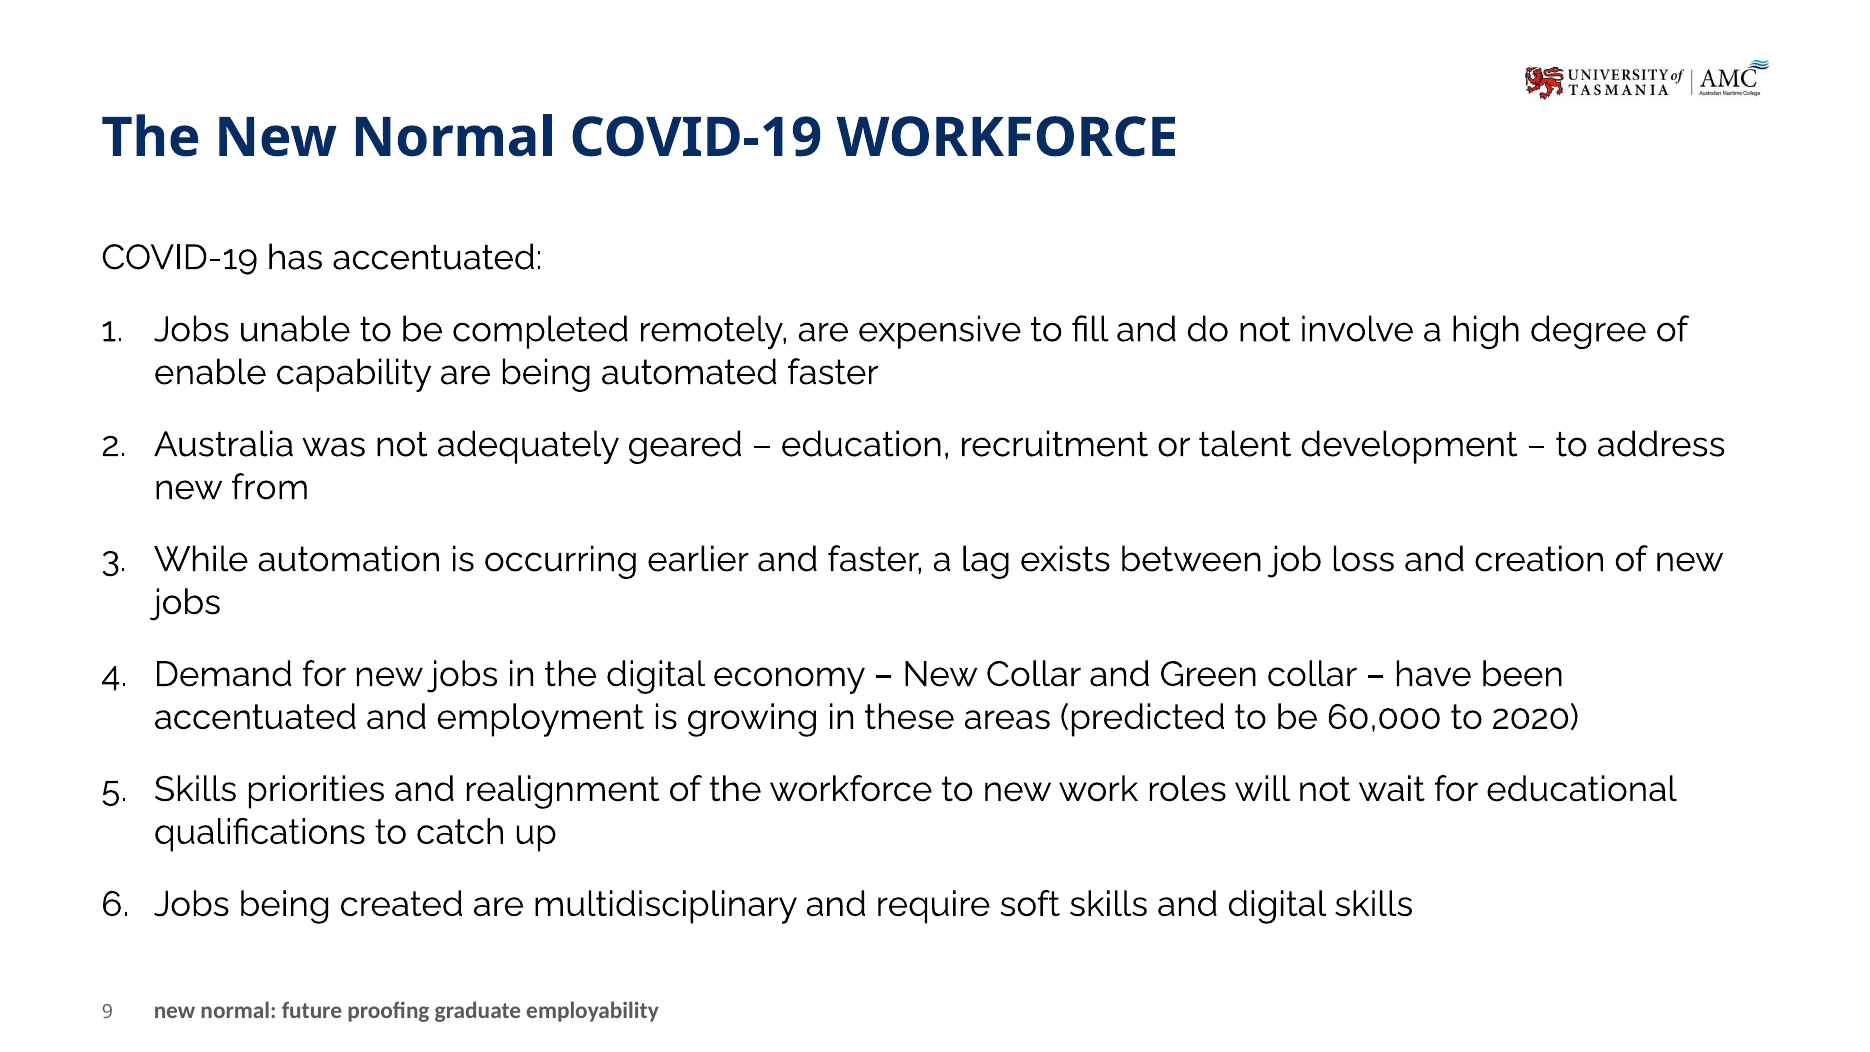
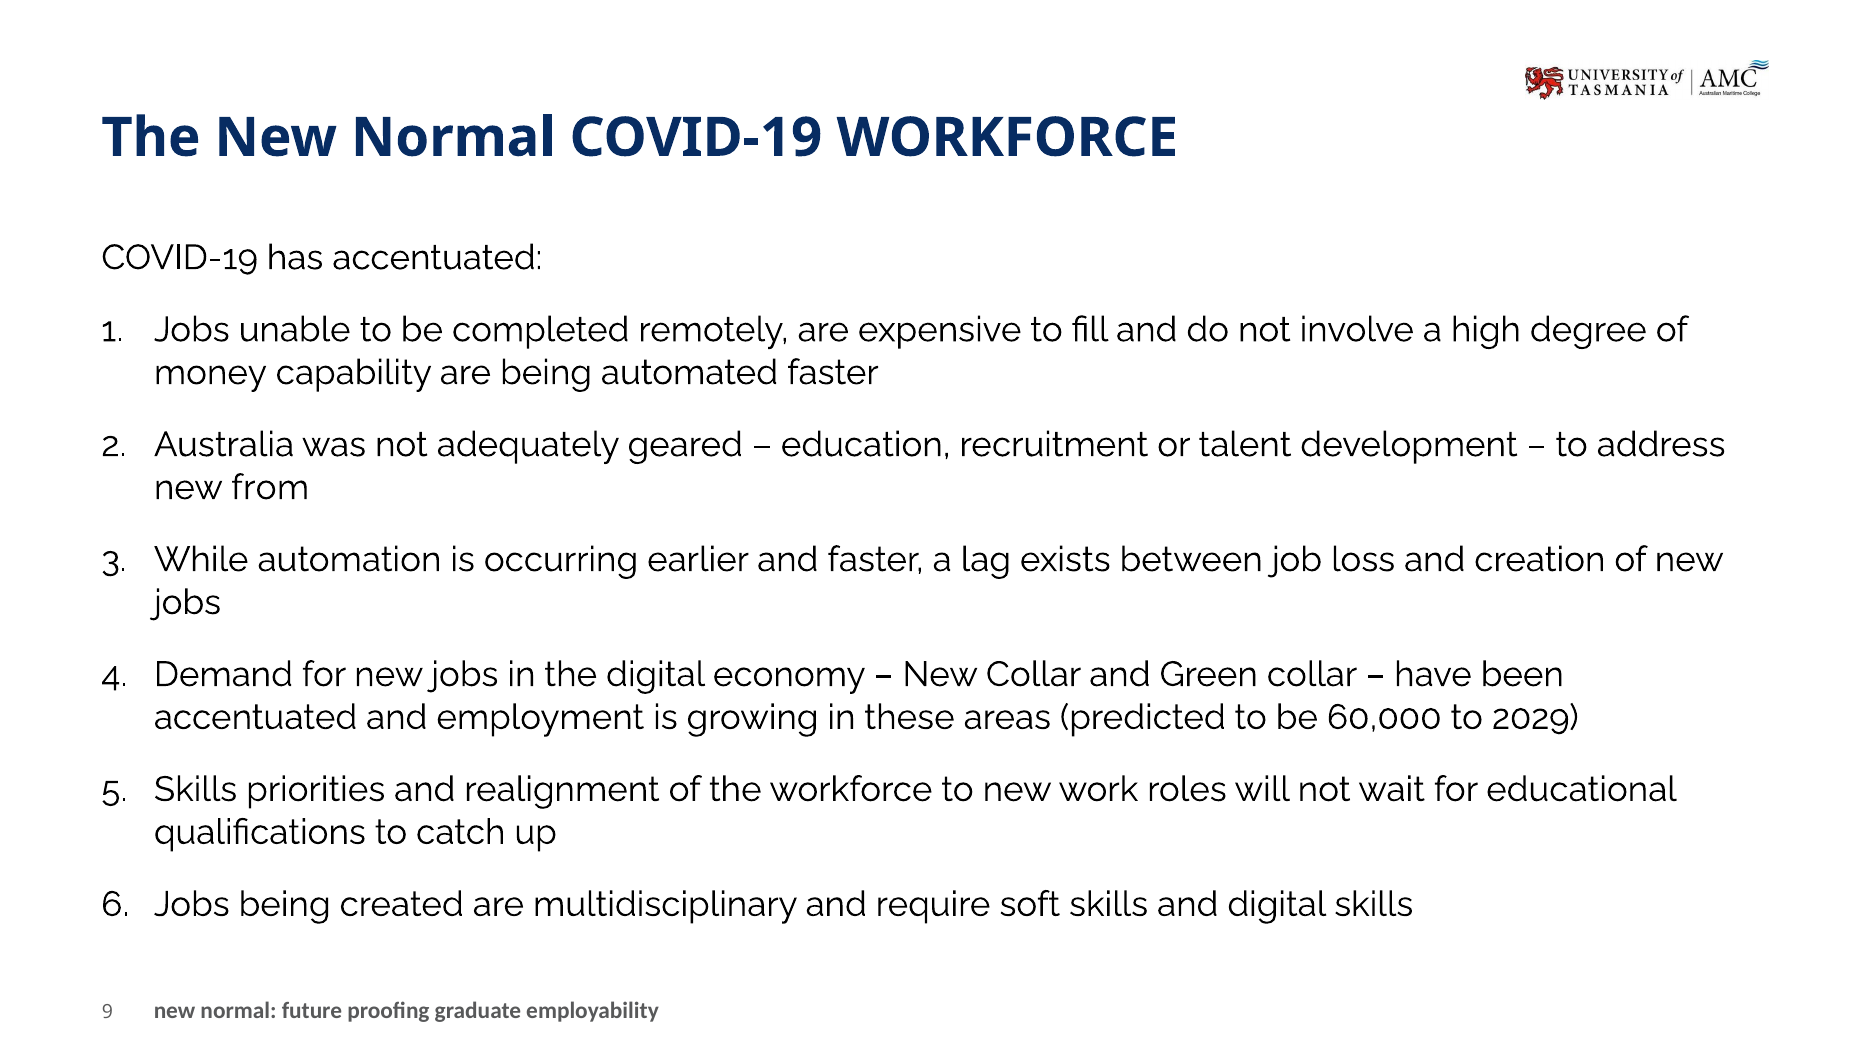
enable: enable -> money (210, 373)
2020: 2020 -> 2029 (1535, 717)
